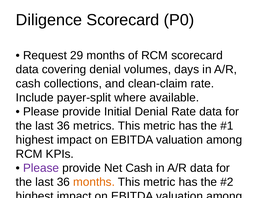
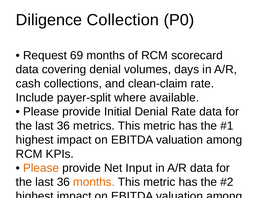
Diligence Scorecard: Scorecard -> Collection (123, 20)
29: 29 -> 69 (77, 55)
Please colour: purple -> orange (41, 168)
Net Cash: Cash -> Input (139, 168)
